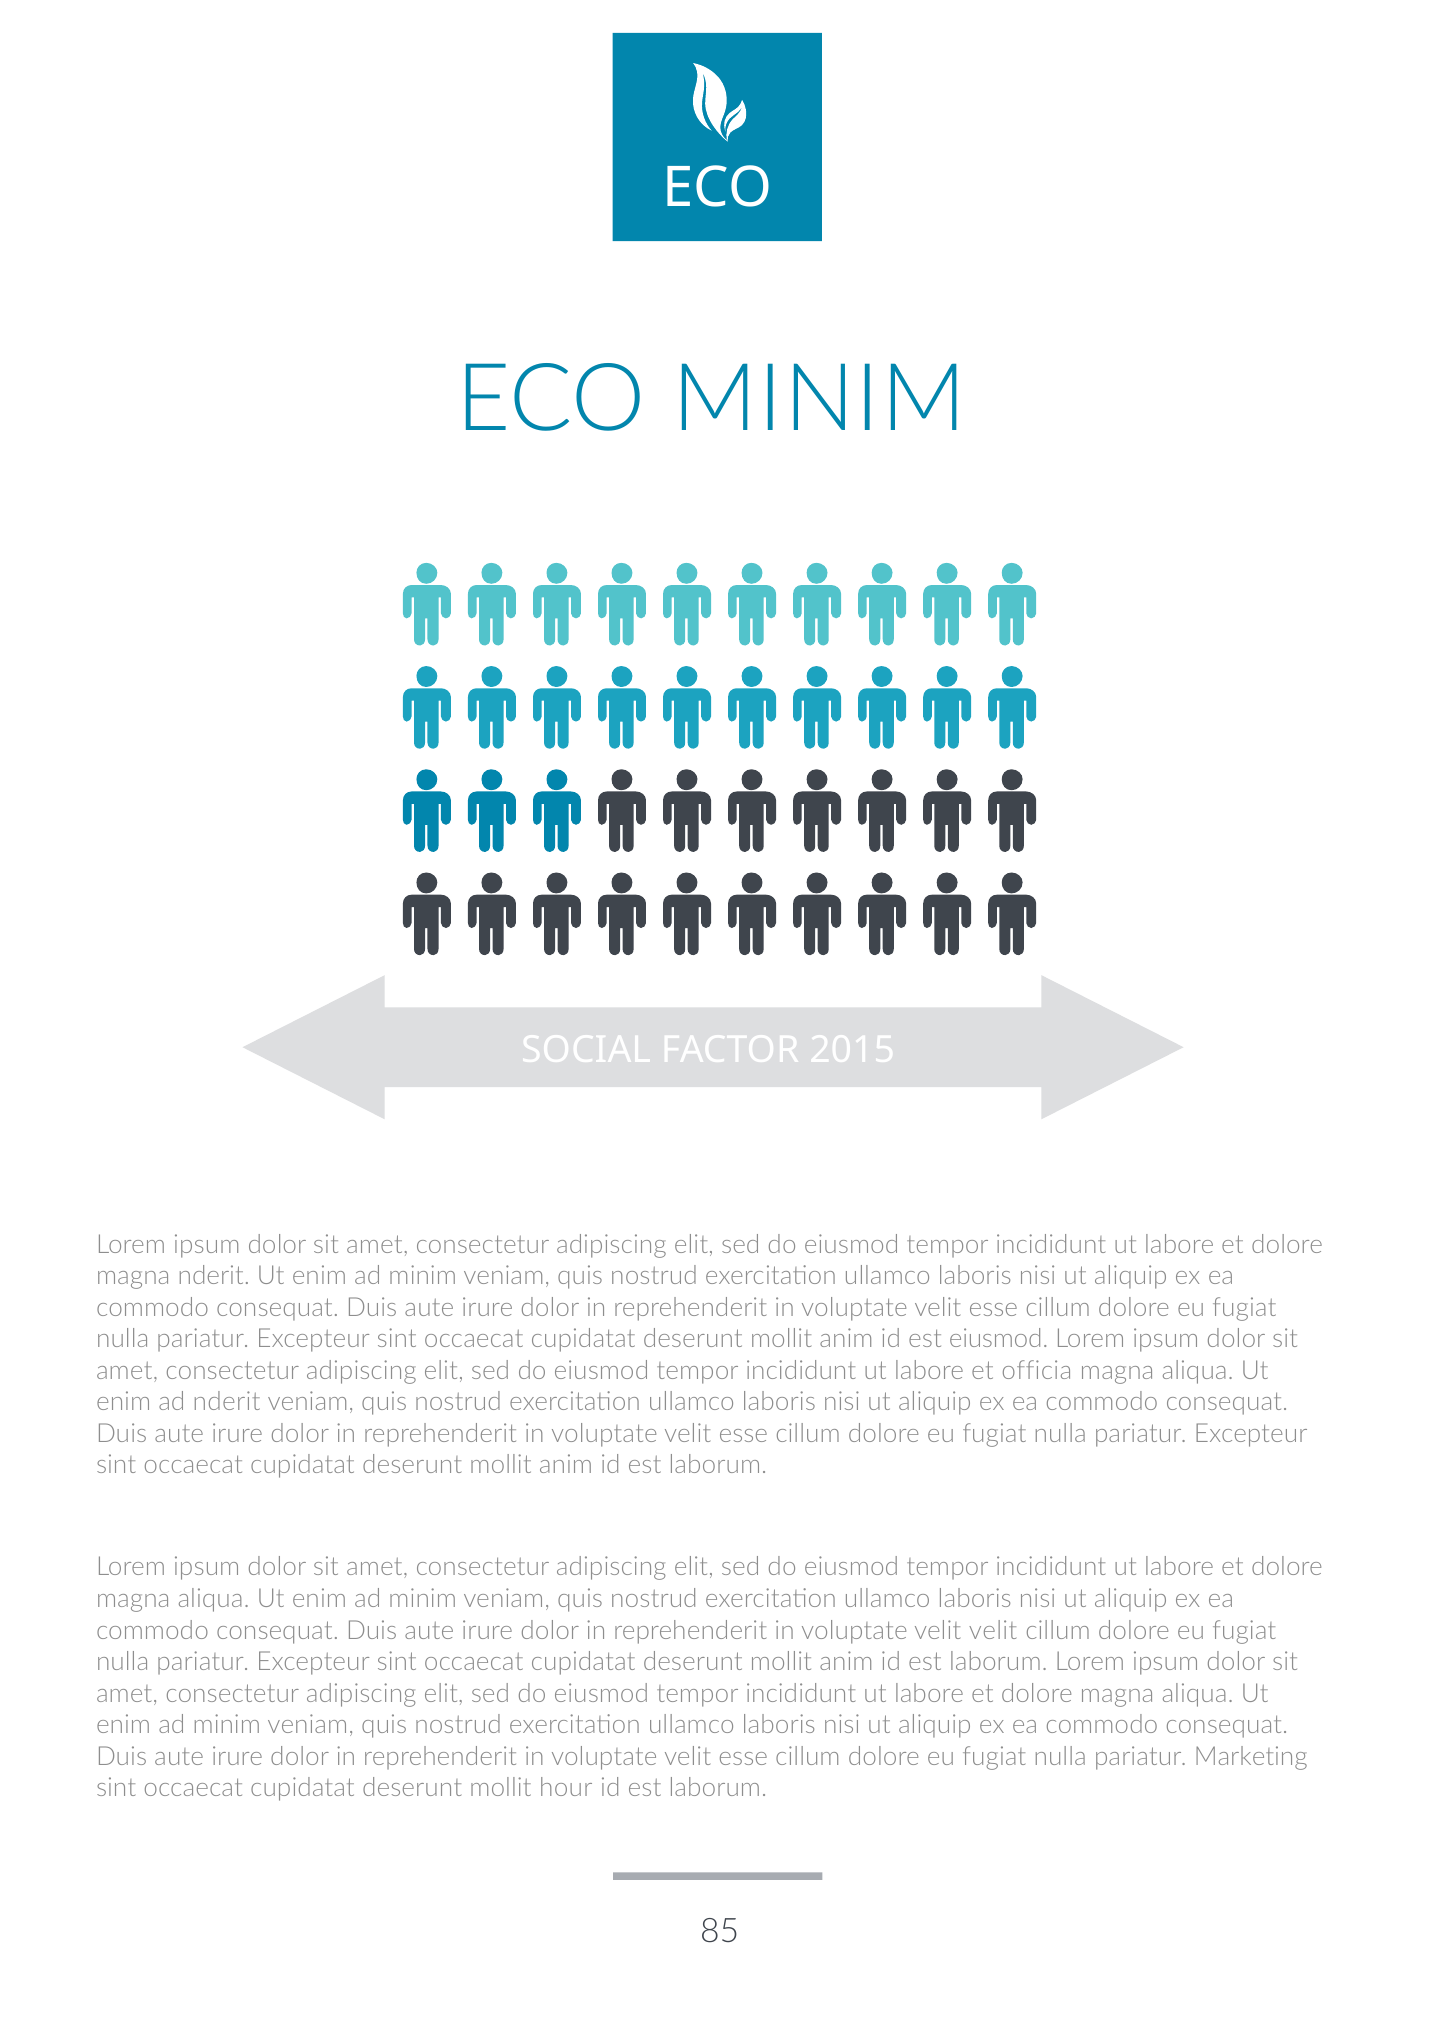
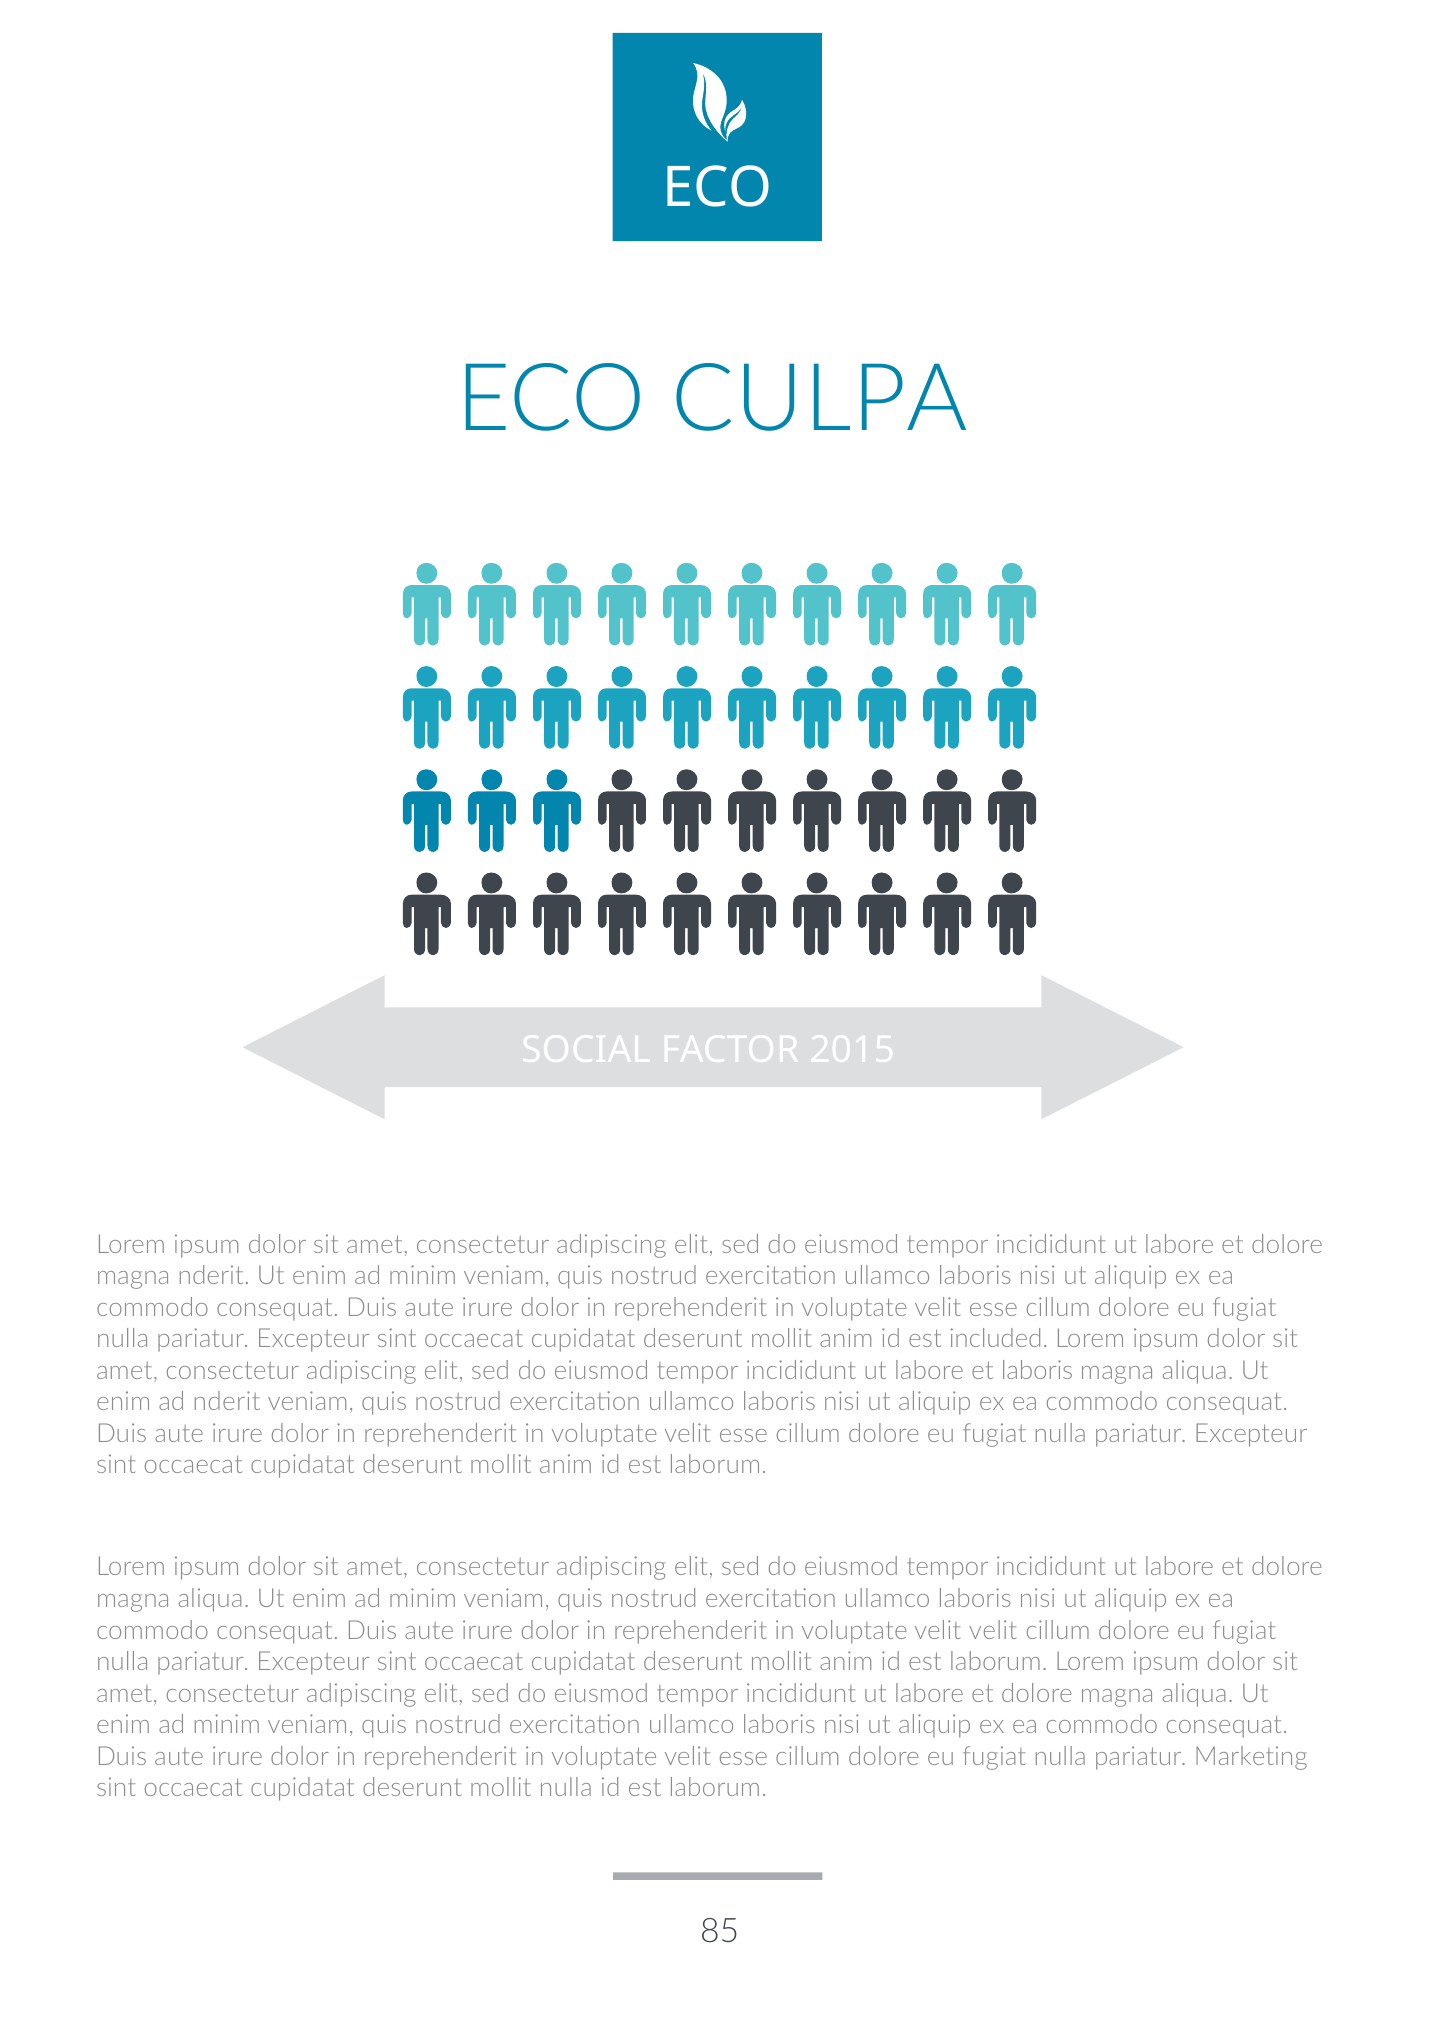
ECO MINIM: MINIM -> CULPA (820, 400)
est eiusmod: eiusmod -> included (999, 1339)
et officia: officia -> laboris (1037, 1371)
mollit hour: hour -> nulla (566, 1788)
